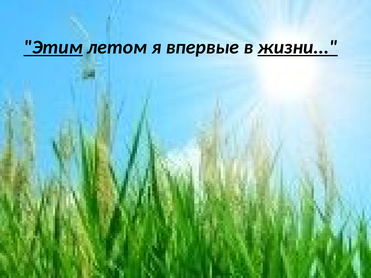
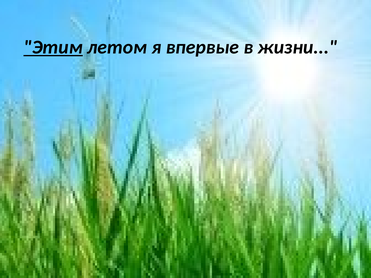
жизни underline: present -> none (298, 47)
